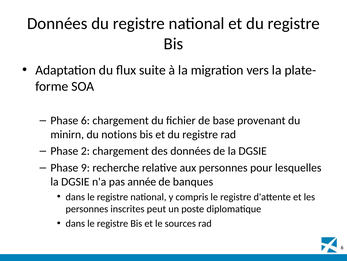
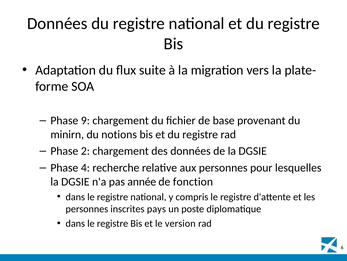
Phase 6: 6 -> 9 (85, 120)
9: 9 -> 4 (85, 167)
banques: banques -> fonction (193, 181)
peut: peut -> pays (156, 209)
sources: sources -> version (180, 223)
